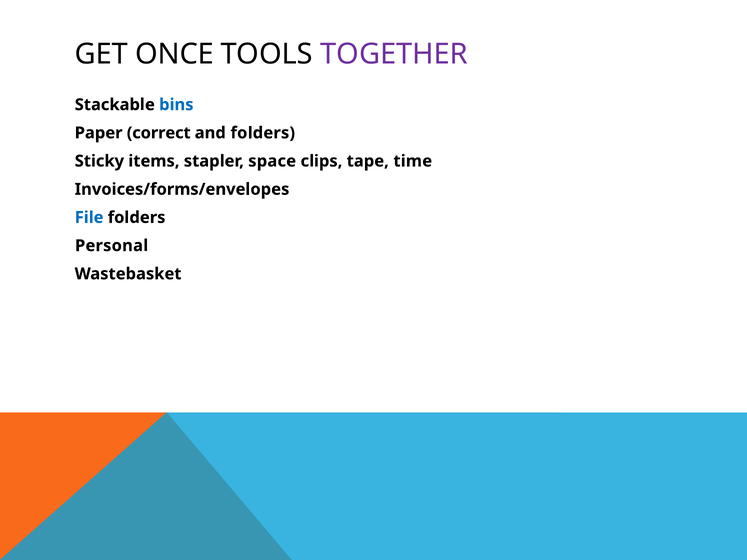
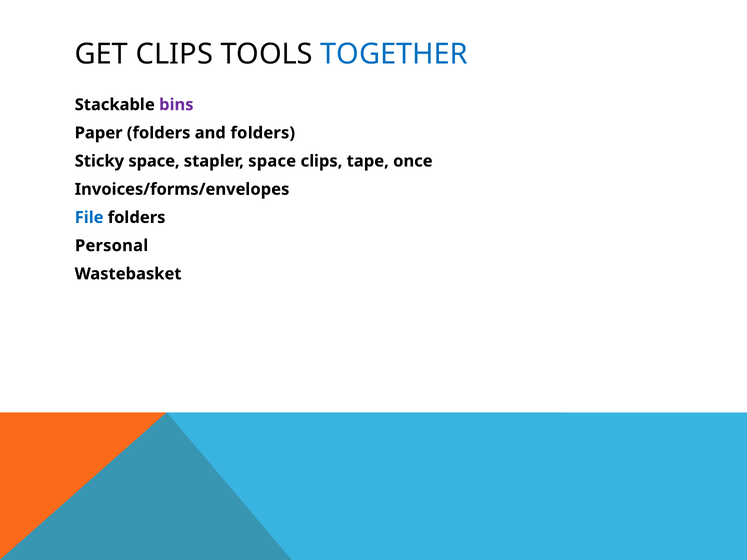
GET ONCE: ONCE -> CLIPS (174, 54)
TOGETHER colour: purple -> blue (394, 54)
bins colour: blue -> purple (176, 105)
Paper correct: correct -> folders (159, 133)
Sticky items: items -> space (154, 161)
time: time -> once (413, 161)
